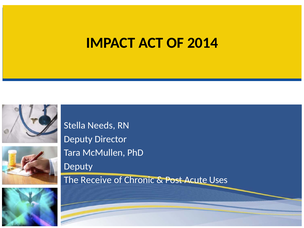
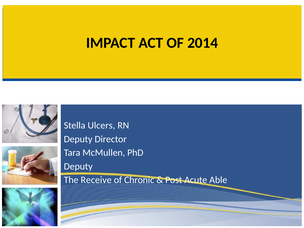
Needs: Needs -> Ulcers (101, 126)
Uses: Uses -> Able (218, 180)
